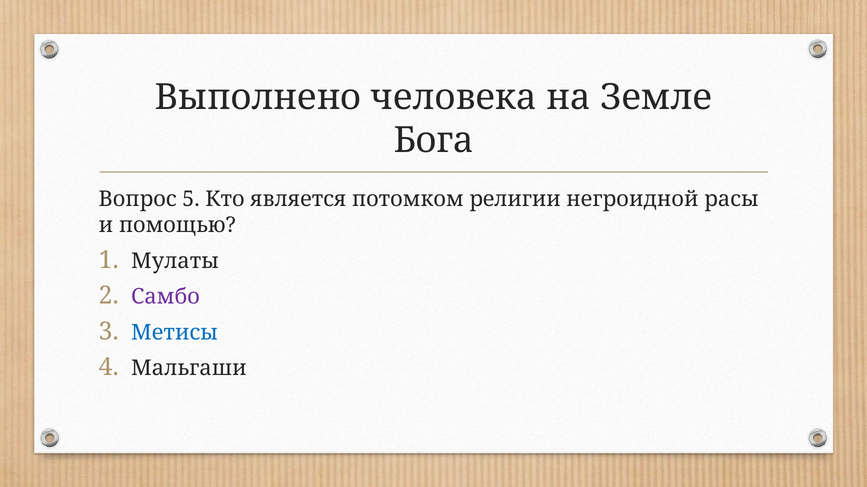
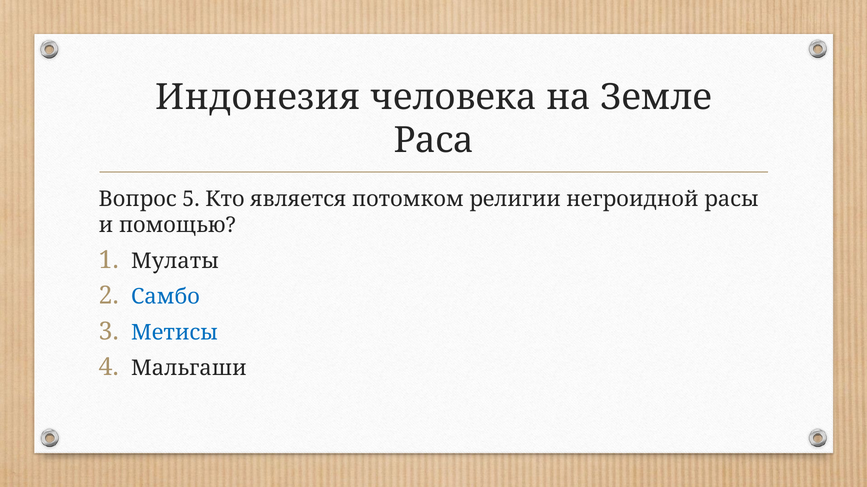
Выполнено: Выполнено -> Индонезия (258, 97)
Бога: Бога -> Раса (434, 141)
Самбо colour: purple -> blue (165, 297)
